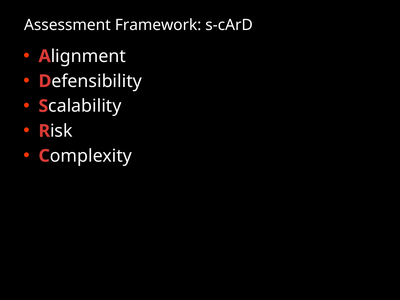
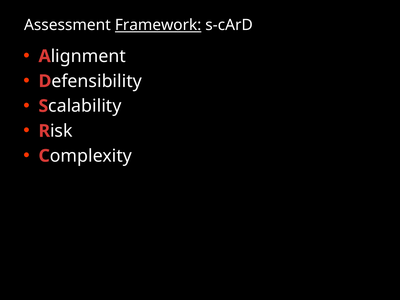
Framework underline: none -> present (158, 25)
